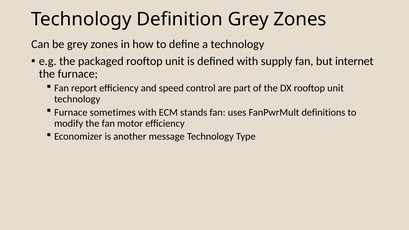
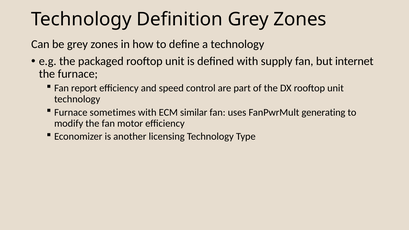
stands: stands -> similar (194, 112)
definitions: definitions -> generating (323, 112)
message: message -> licensing (167, 137)
